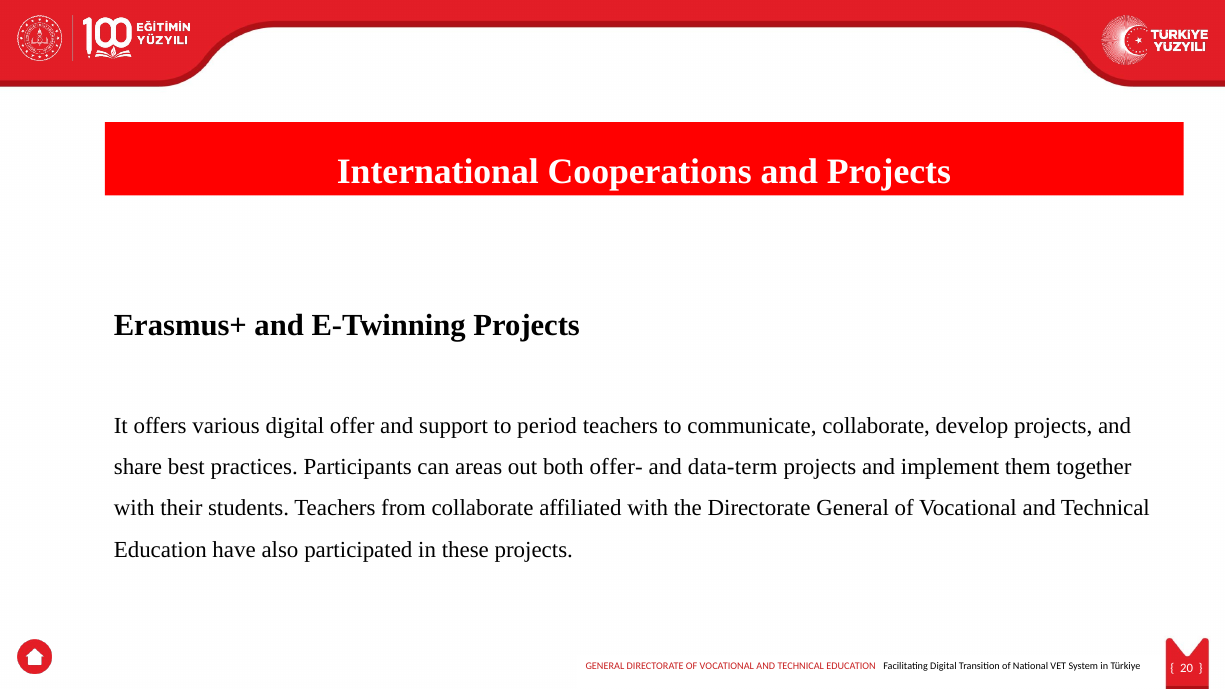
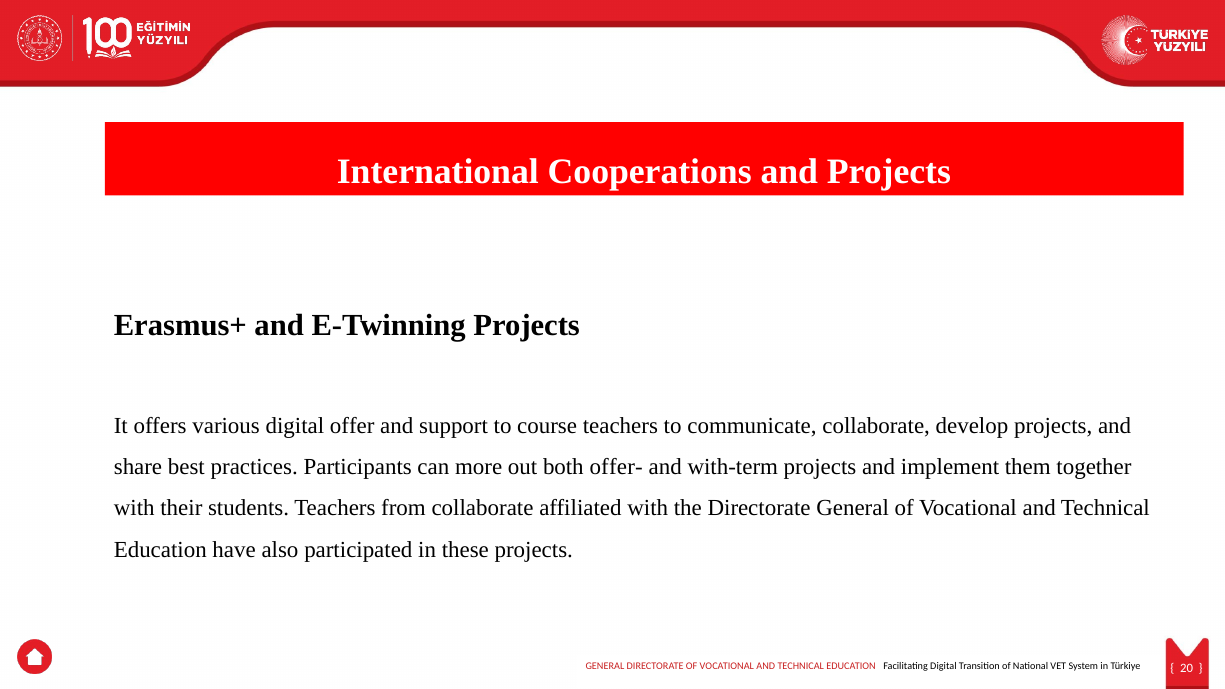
period: period -> course (547, 426)
areas: areas -> more (479, 467)
data-term: data-term -> with-term (733, 467)
